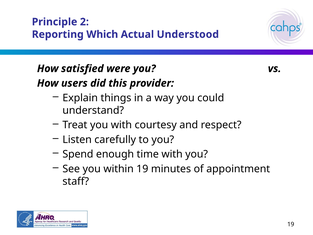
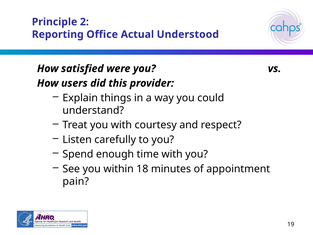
Which: Which -> Office (102, 34)
within 19: 19 -> 18 (142, 169)
staff: staff -> pain (76, 181)
